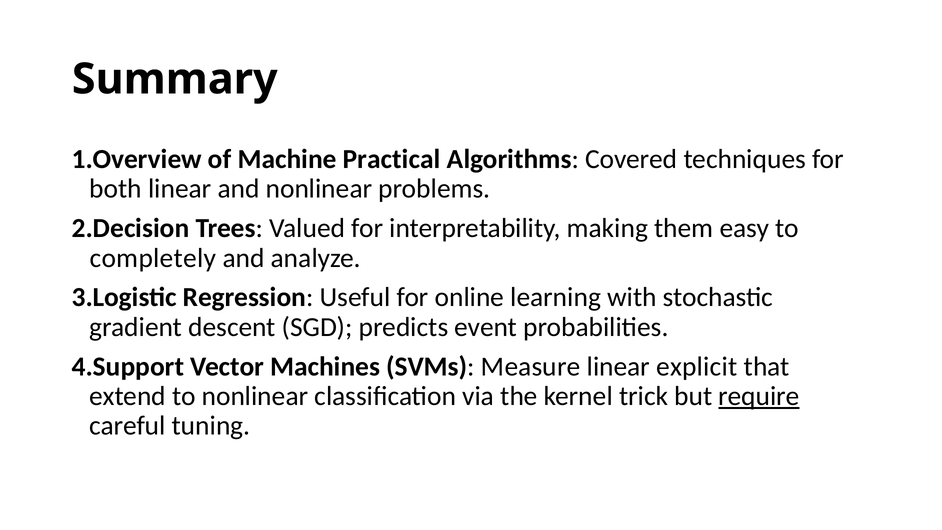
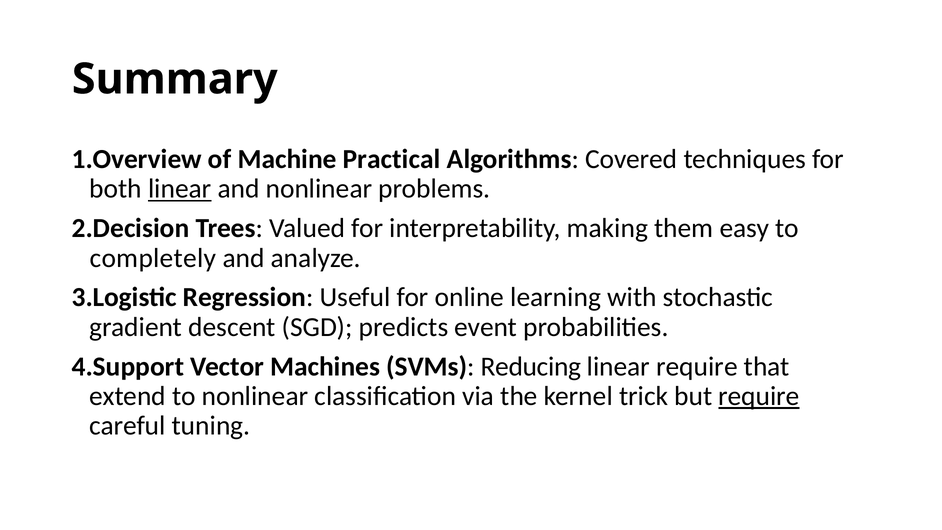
linear underline: none -> present (180, 189)
Measure: Measure -> Reducing (531, 366)
linear explicit: explicit -> require (697, 366)
